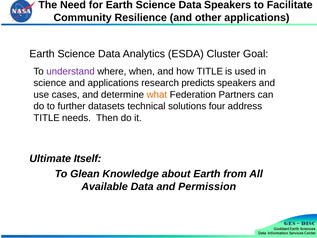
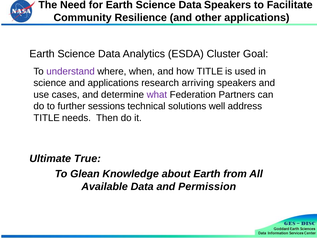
predicts: predicts -> arriving (198, 83)
what colour: orange -> purple (157, 94)
datasets: datasets -> sessions (106, 106)
four: four -> well (217, 106)
Itself: Itself -> True (87, 158)
